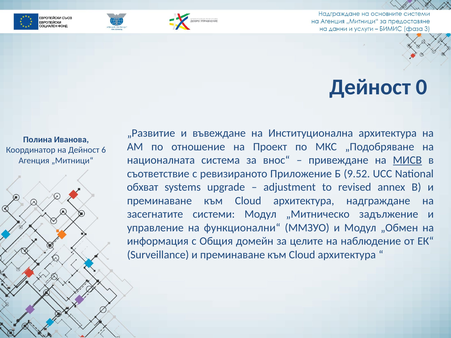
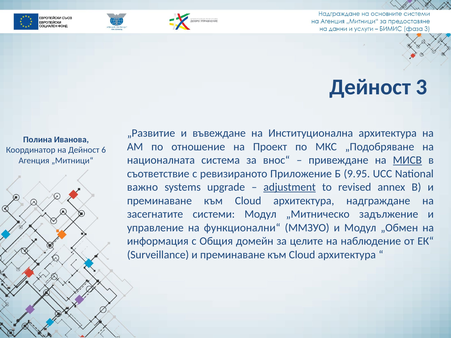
0: 0 -> 3 (422, 87)
9.52: 9.52 -> 9.95 (357, 174)
обхват: обхват -> важно (142, 187)
adjustment underline: none -> present (290, 187)
